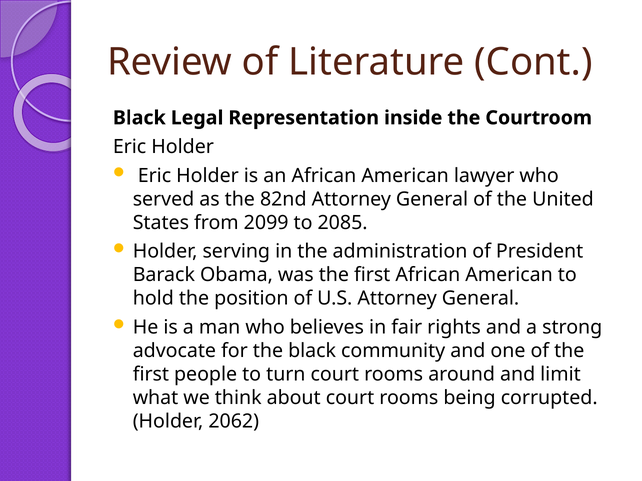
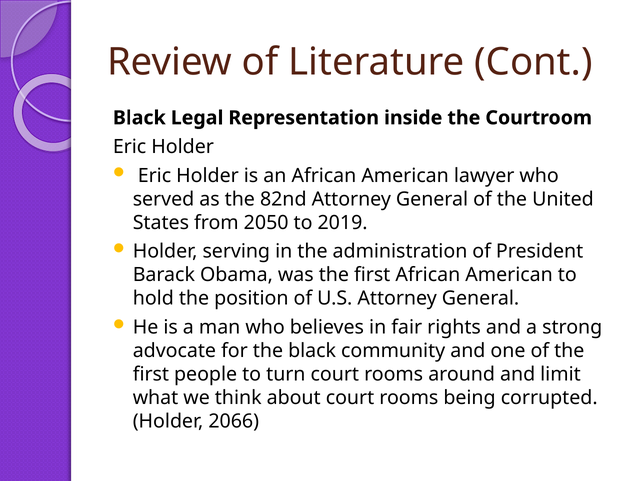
2099: 2099 -> 2050 (266, 223)
2085: 2085 -> 2019 (343, 223)
2062: 2062 -> 2066 (234, 422)
